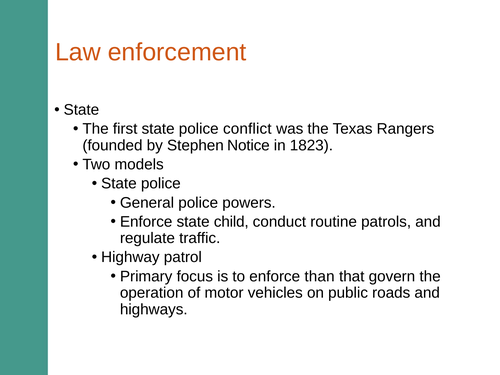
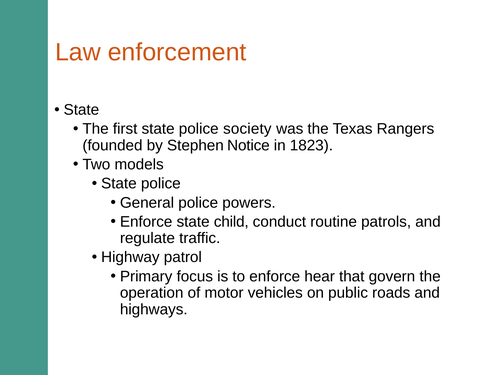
conflict: conflict -> society (247, 129)
than: than -> hear (320, 276)
